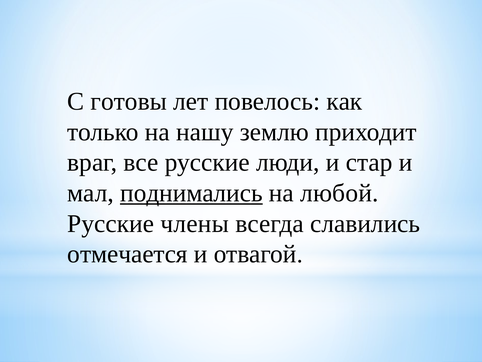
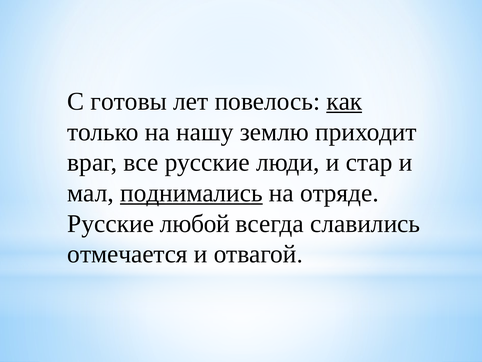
как underline: none -> present (344, 101)
любой: любой -> отряде (339, 193)
члены: члены -> любой (195, 223)
